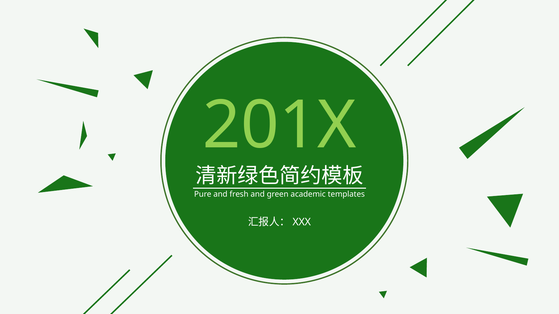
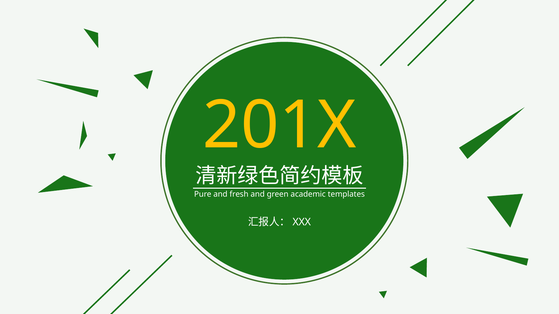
201X colour: light green -> yellow (280, 125)
